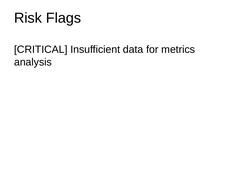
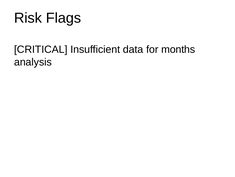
metrics: metrics -> months (178, 49)
